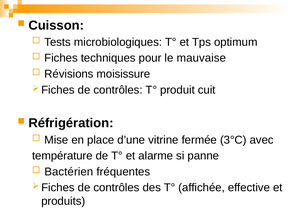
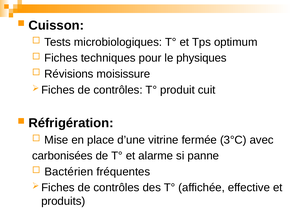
mauvaise: mauvaise -> physiques (202, 58)
température: température -> carbonisées (62, 156)
